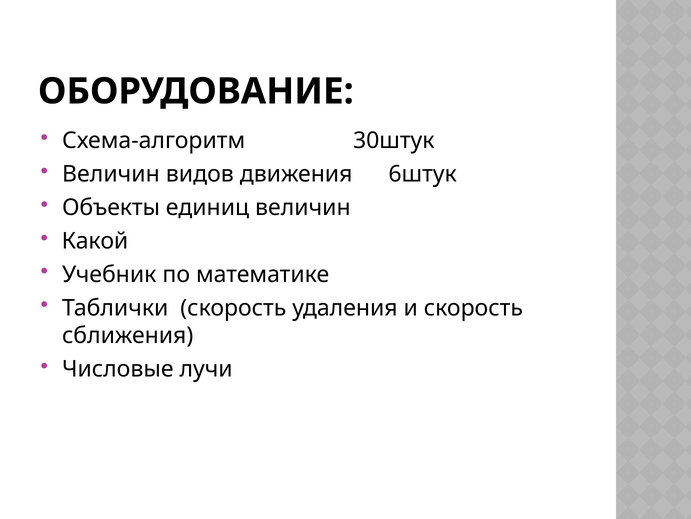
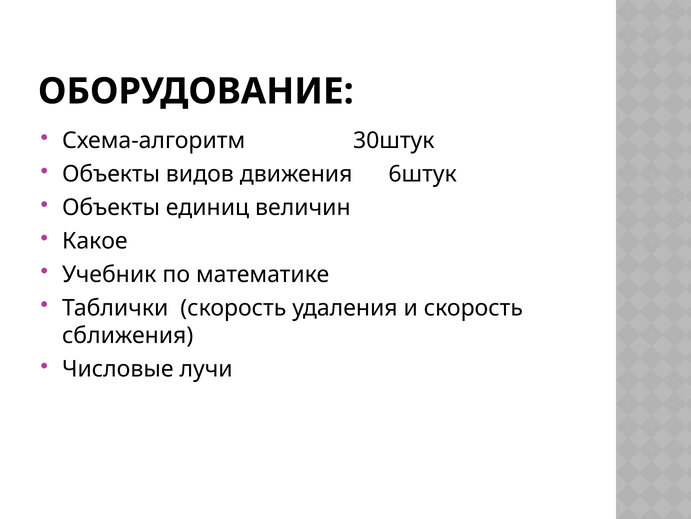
Величин: Величин -> Объекты (111, 174)
Какой: Какой -> Какое (95, 241)
